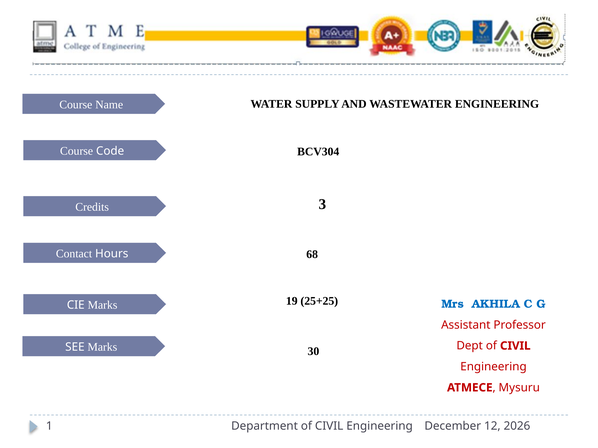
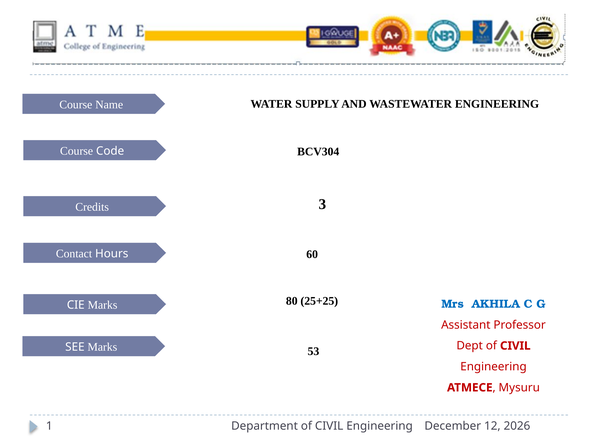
68: 68 -> 60 (312, 255)
19: 19 -> 80 (292, 301)
30: 30 -> 53 (313, 352)
